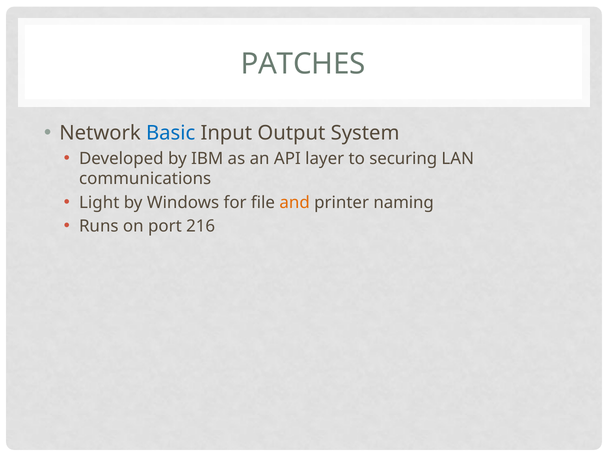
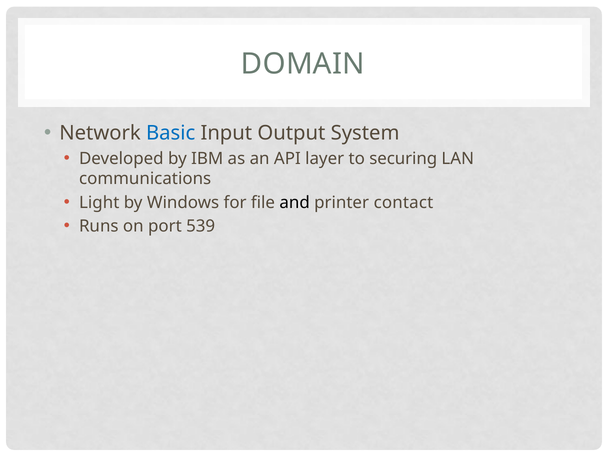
PATCHES: PATCHES -> DOMAIN (303, 64)
and colour: orange -> black (295, 203)
naming: naming -> contact (403, 203)
216: 216 -> 539 (201, 226)
